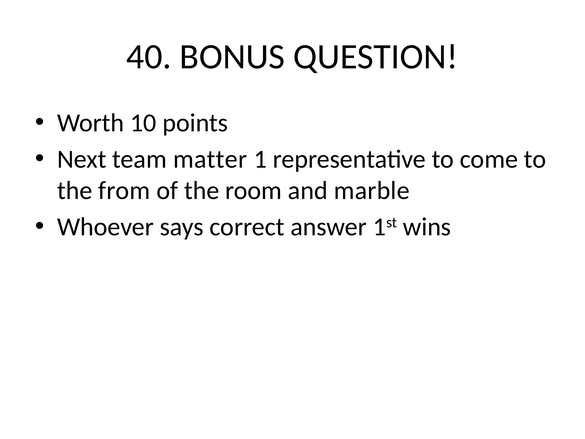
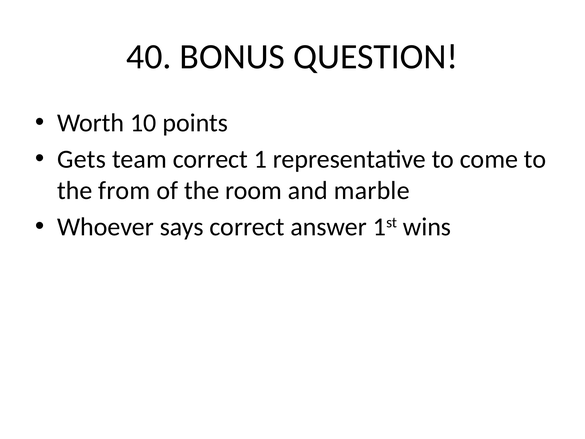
Next: Next -> Gets (82, 159)
team matter: matter -> correct (210, 159)
